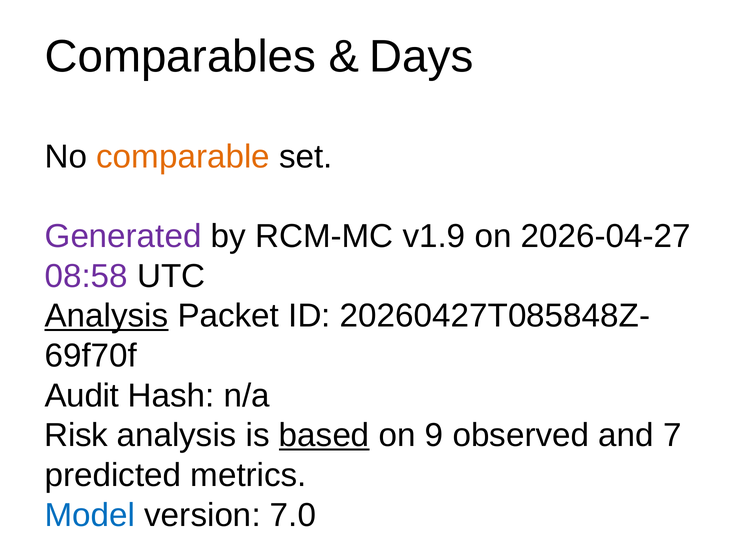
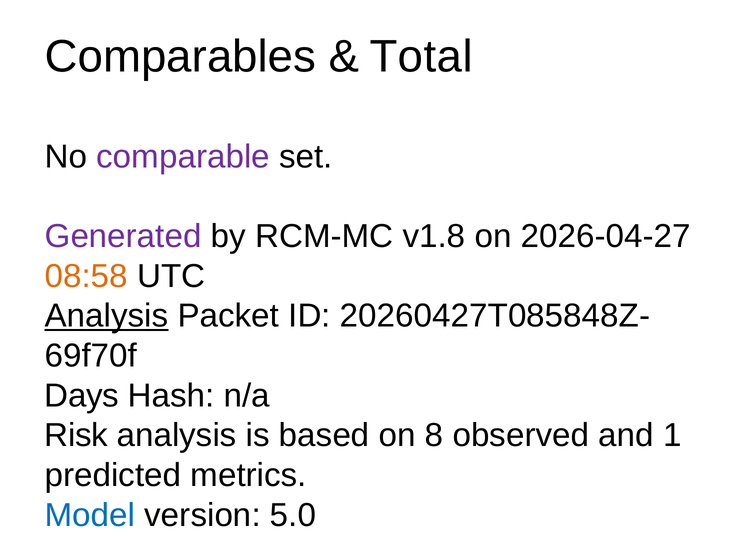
Days: Days -> Total (421, 57)
comparable colour: orange -> purple (183, 157)
v1.9: v1.9 -> v1.8 (434, 236)
08:58 colour: purple -> orange (86, 276)
Audit: Audit -> Days (82, 396)
based underline: present -> none (324, 436)
9: 9 -> 8 (434, 436)
7: 7 -> 1 (672, 436)
7.0: 7.0 -> 5.0 (293, 515)
